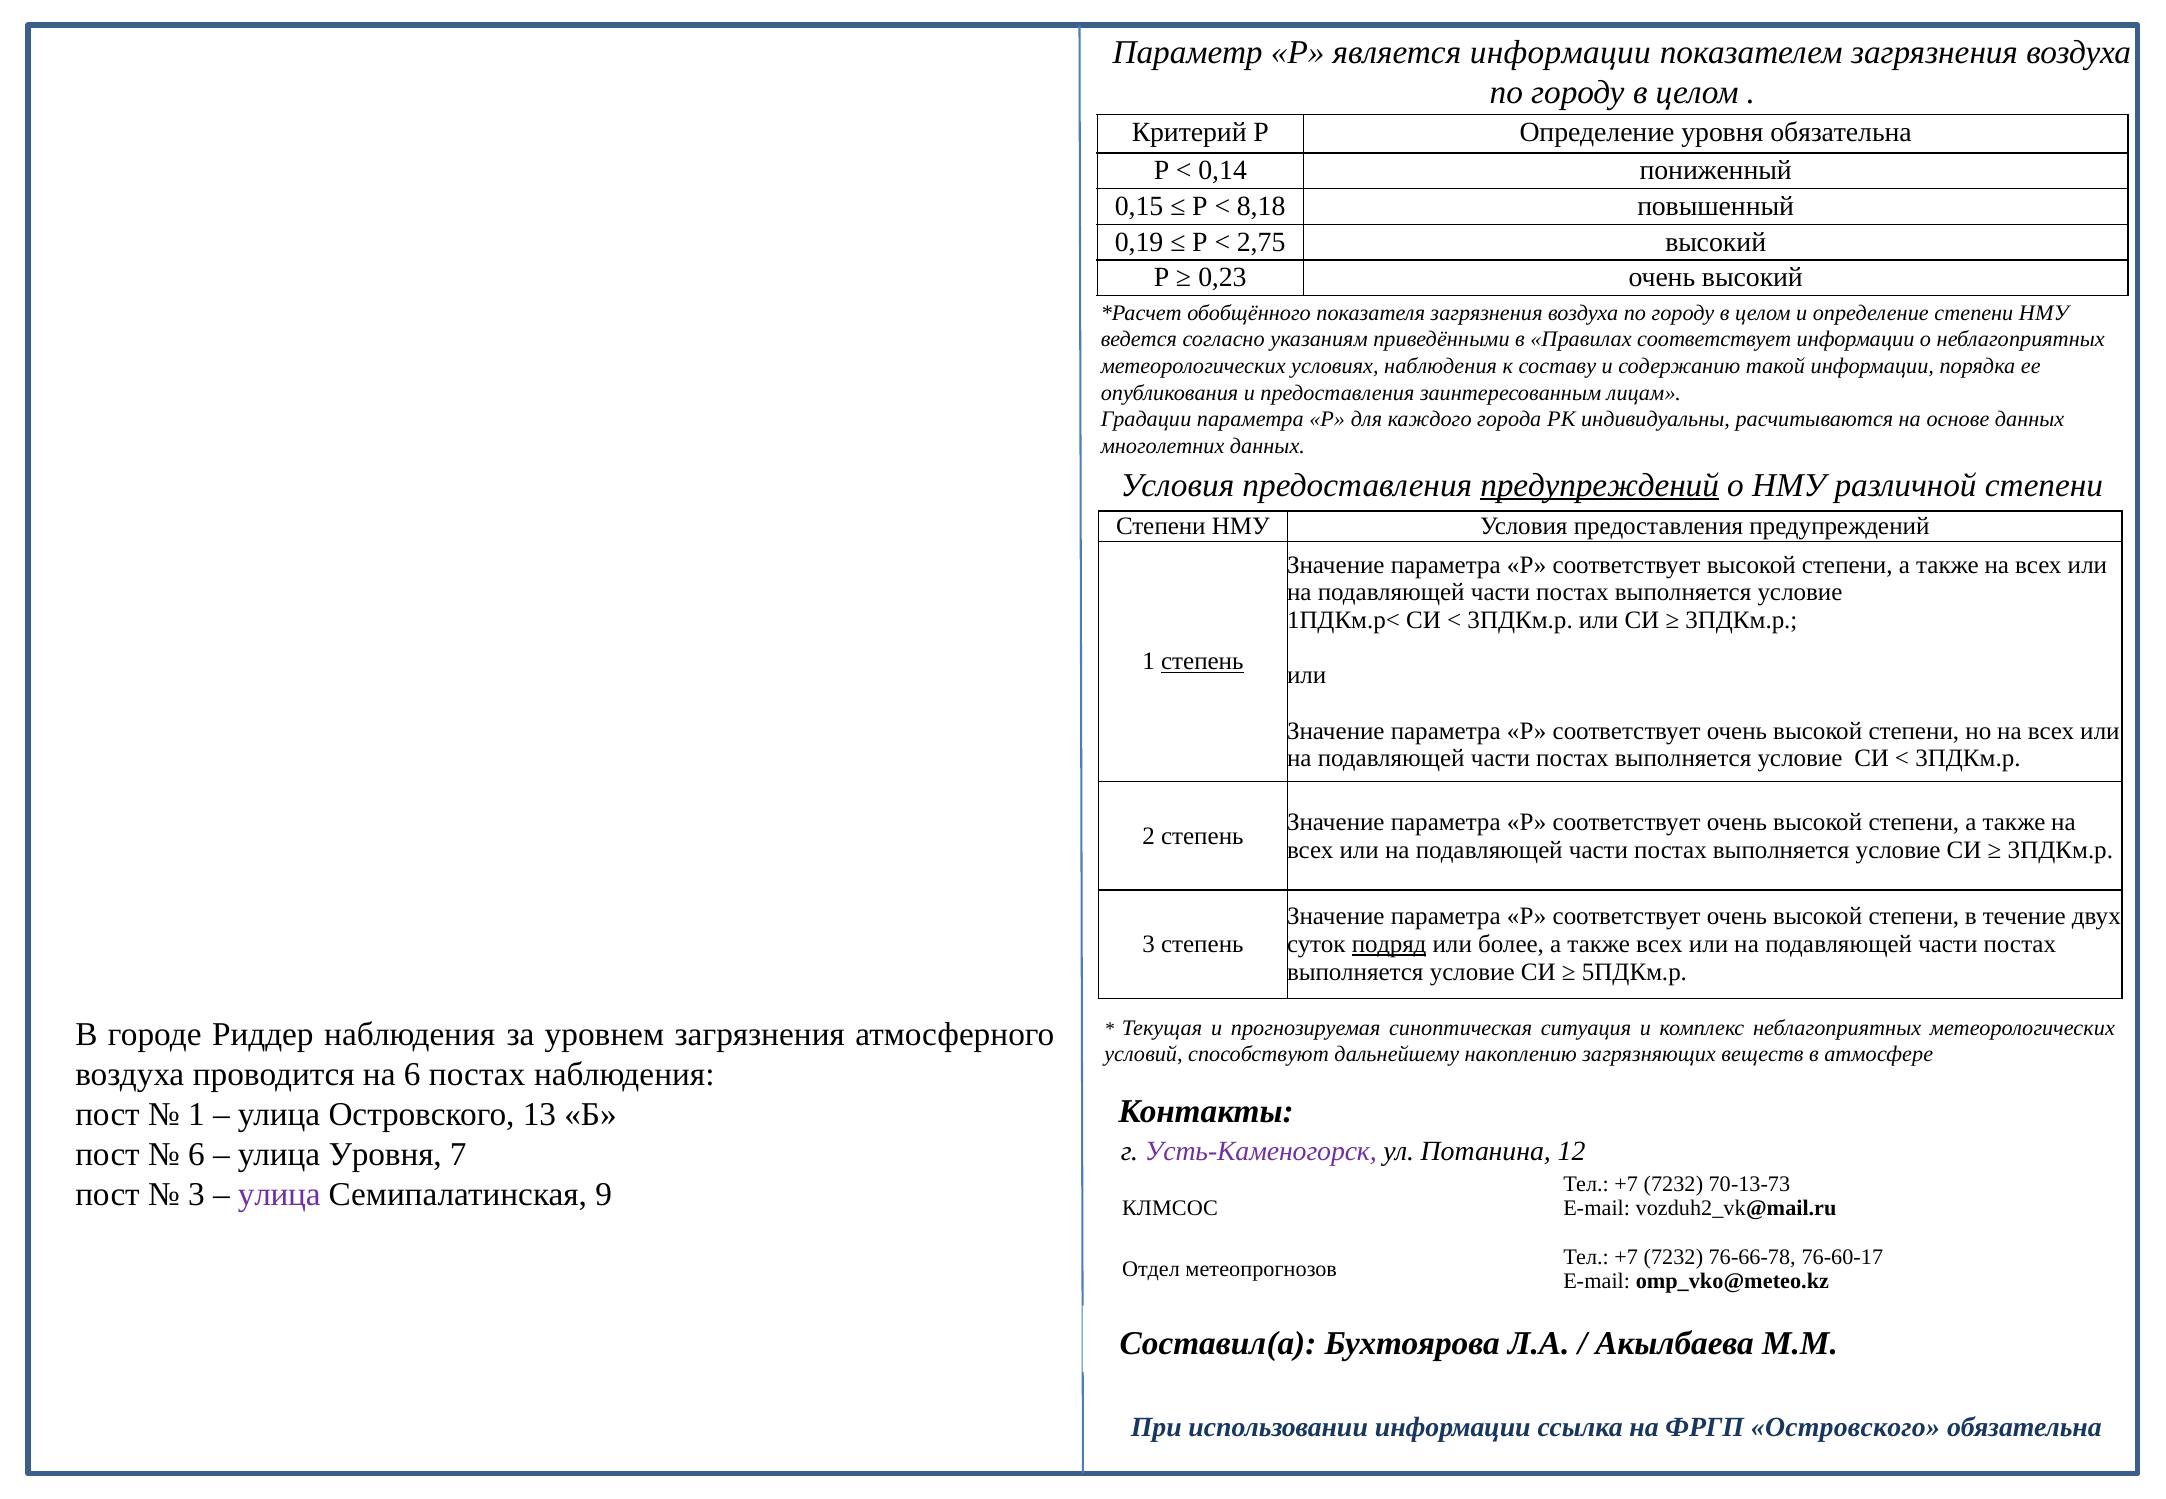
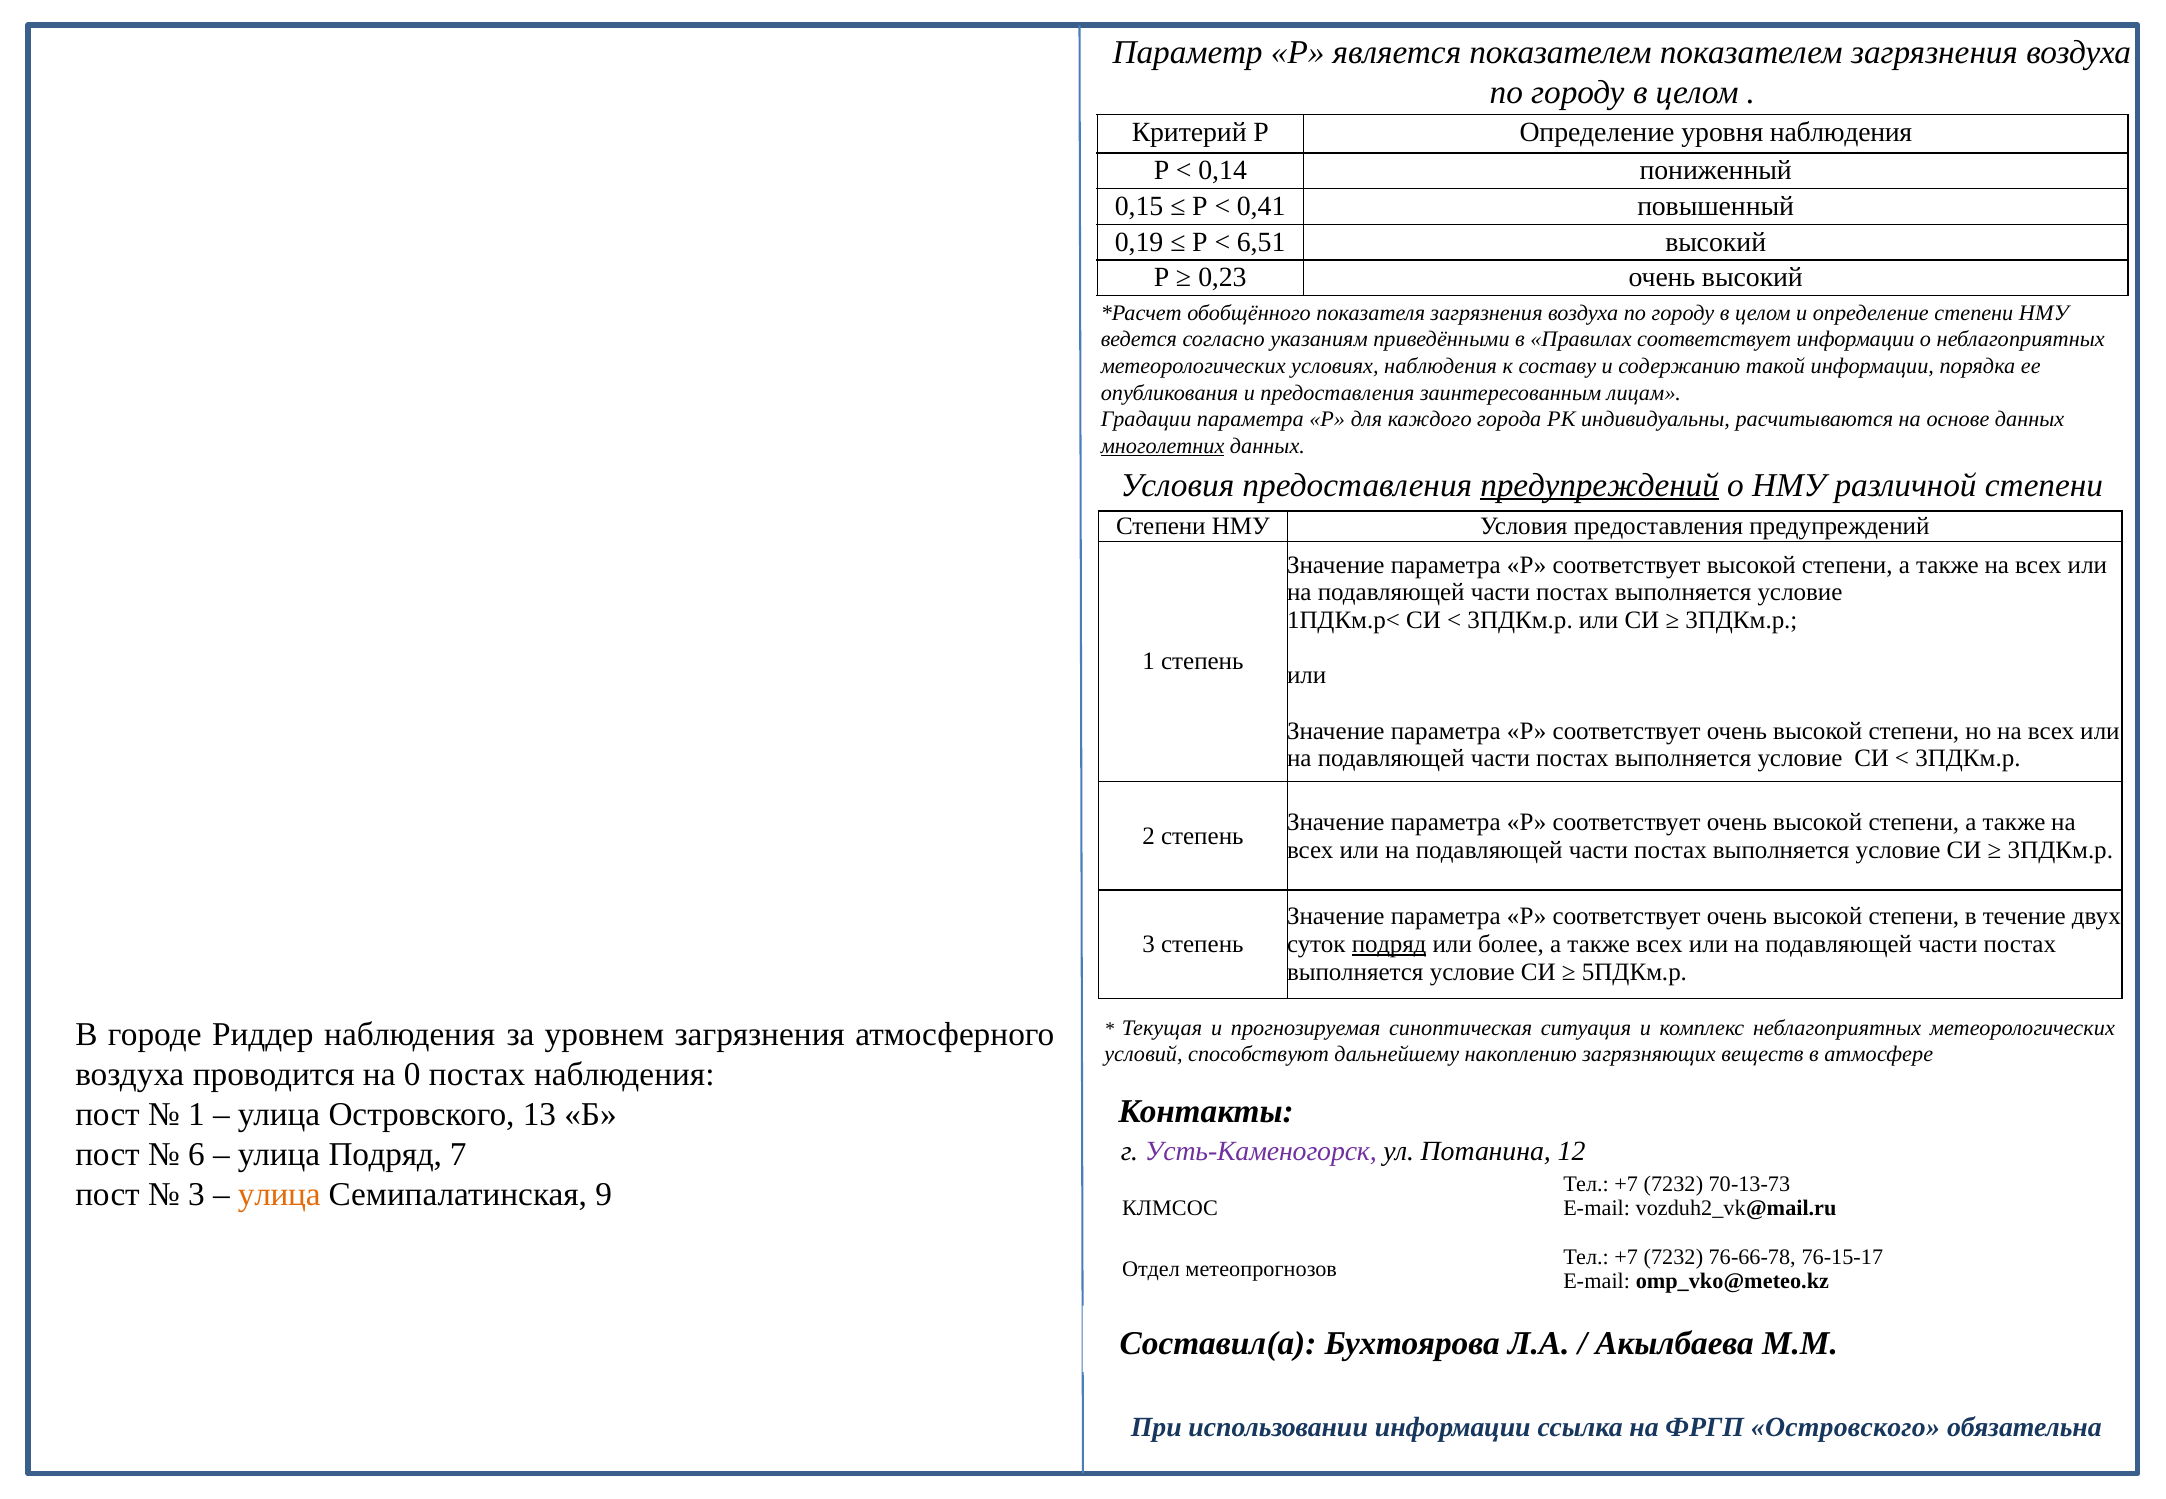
является информации: информации -> показателем (1561, 52)
уровня обязательна: обязательна -> наблюдения (1841, 132)
8,18: 8,18 -> 0,41 (1261, 206)
2,75: 2,75 -> 6,51 (1261, 242)
многолетних underline: none -> present (1163, 446)
степень underline: present -> none (1202, 662)
на 6: 6 -> 0 (412, 1075)
улица Уровня: Уровня -> Подряд (385, 1155)
улица colour: purple -> orange (279, 1195)
76-60-17: 76-60-17 -> 76-15-17 (1842, 1257)
